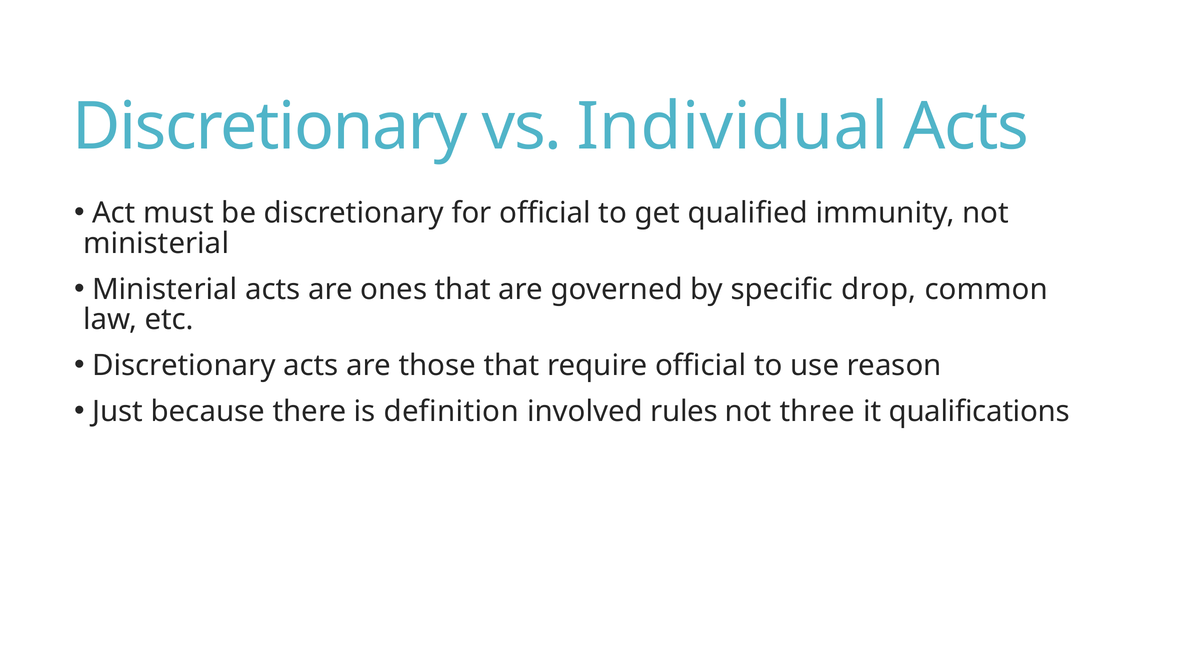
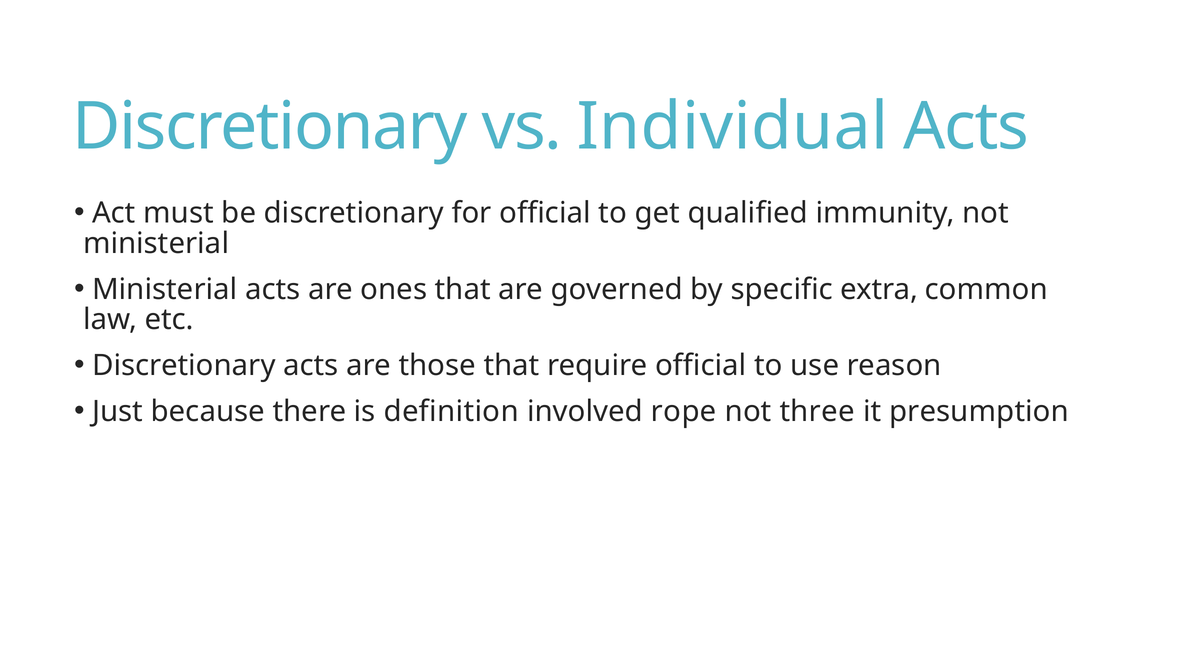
drop: drop -> extra (879, 289)
rules: rules -> rope (684, 411)
qualifications: qualifications -> presumption (979, 411)
